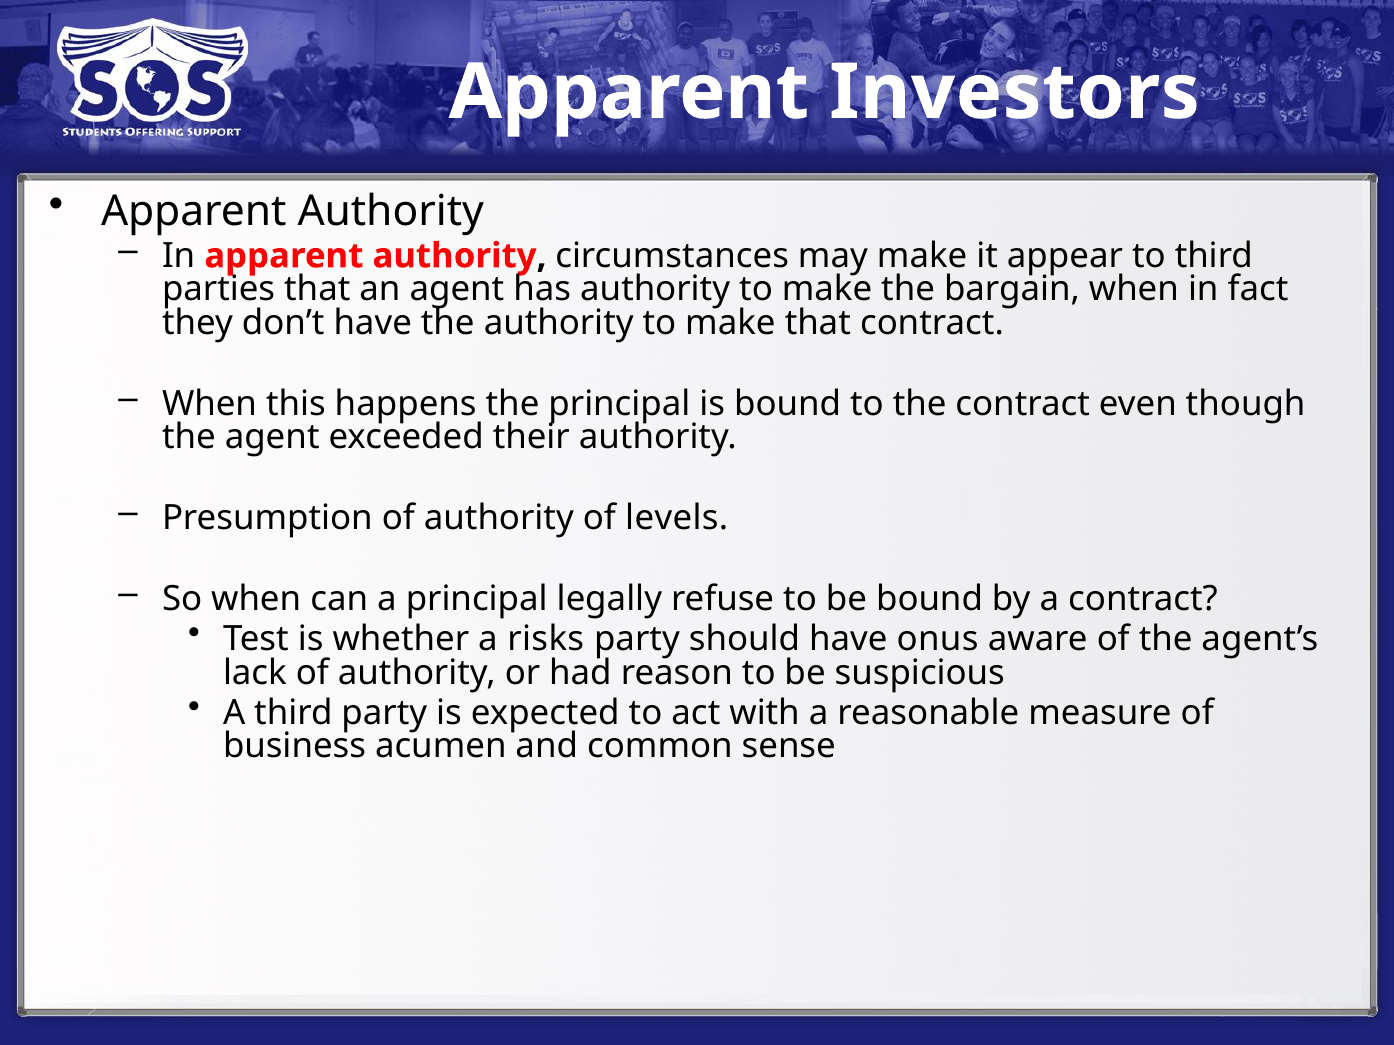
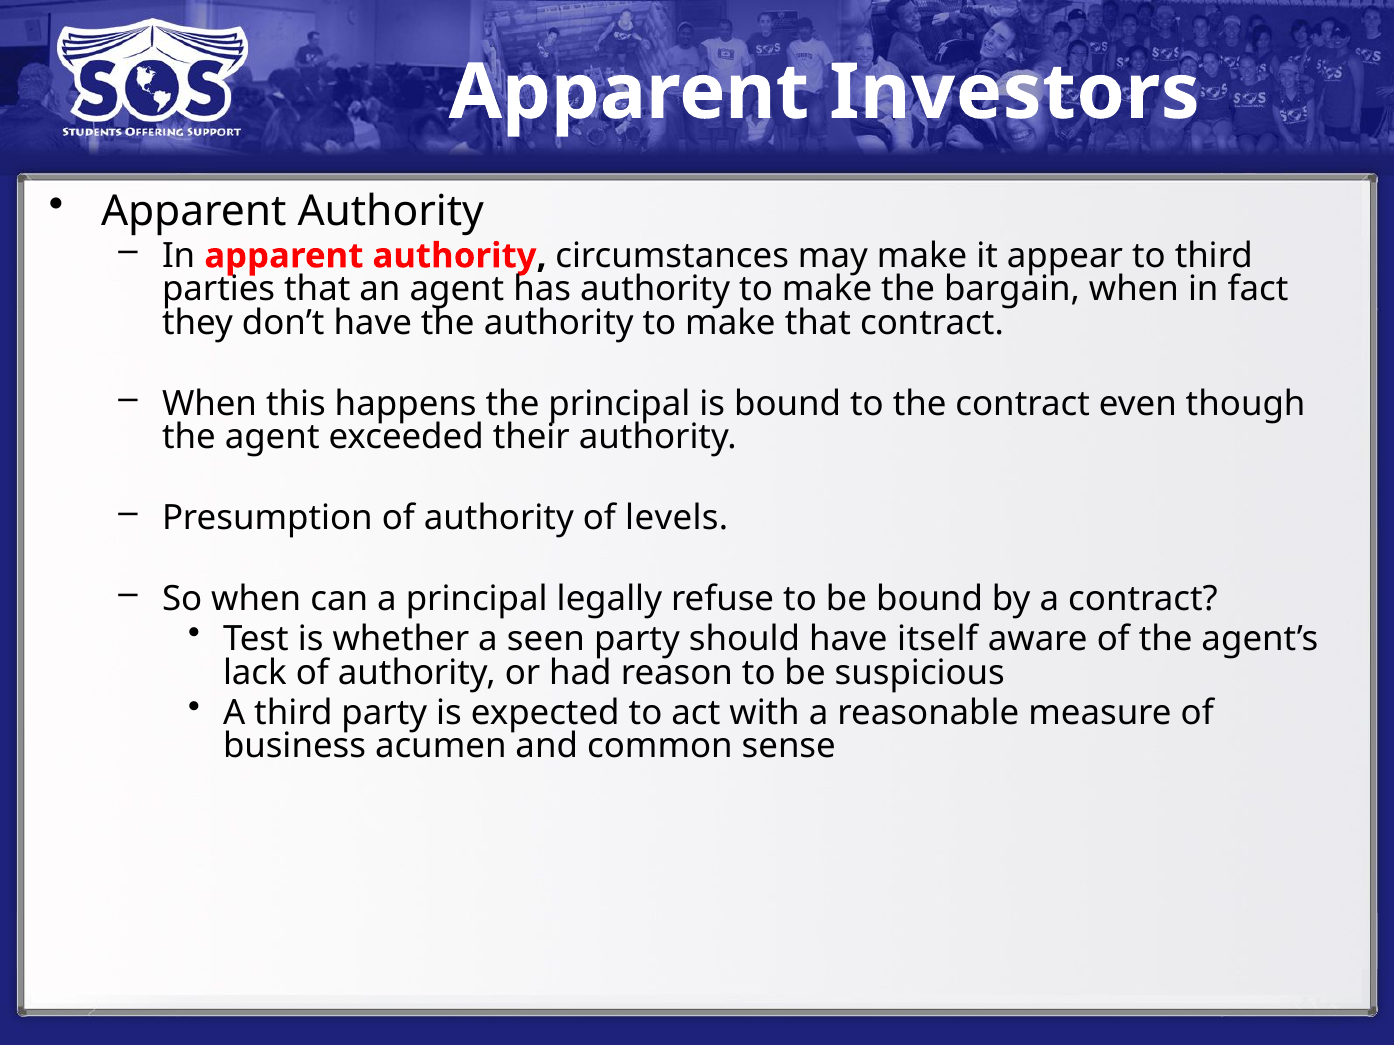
risks: risks -> seen (546, 639)
onus: onus -> itself (938, 639)
